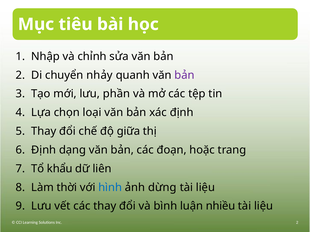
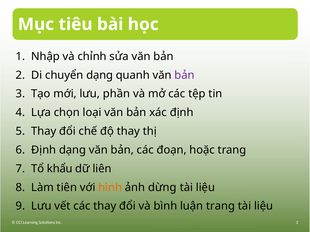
chuyển nhảy: nhảy -> dạng (100, 75)
độ giữa: giữa -> thay (128, 131)
thời: thời -> tiên (67, 188)
hình colour: blue -> orange (110, 188)
luận nhiều: nhiều -> trang (220, 206)
